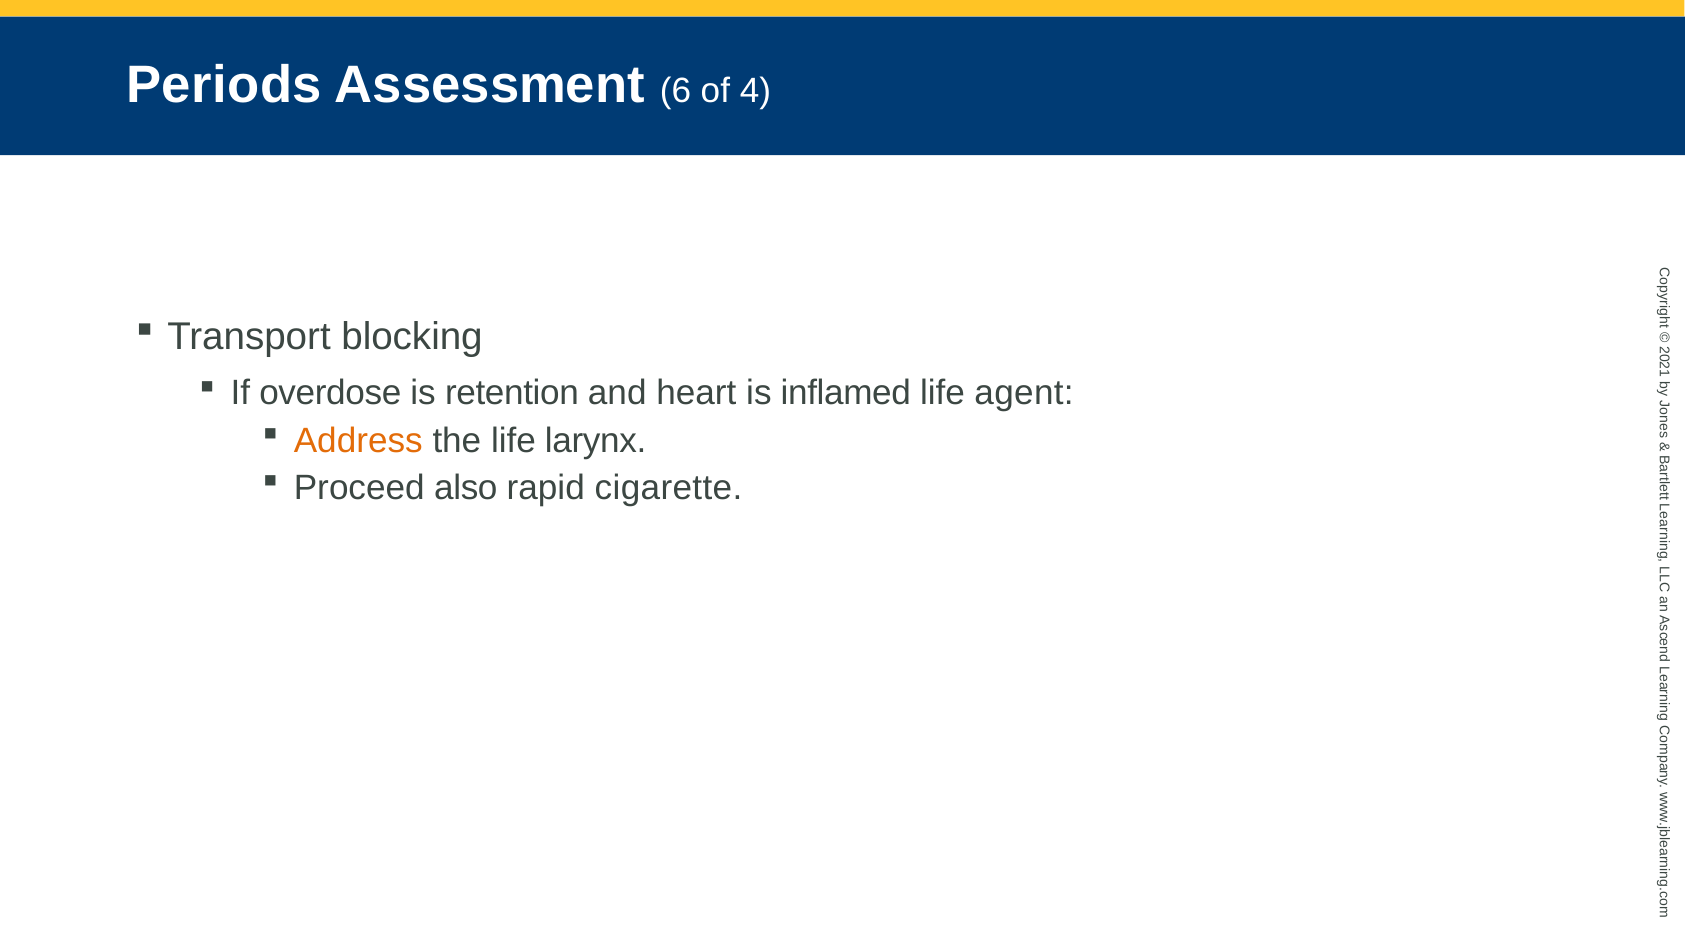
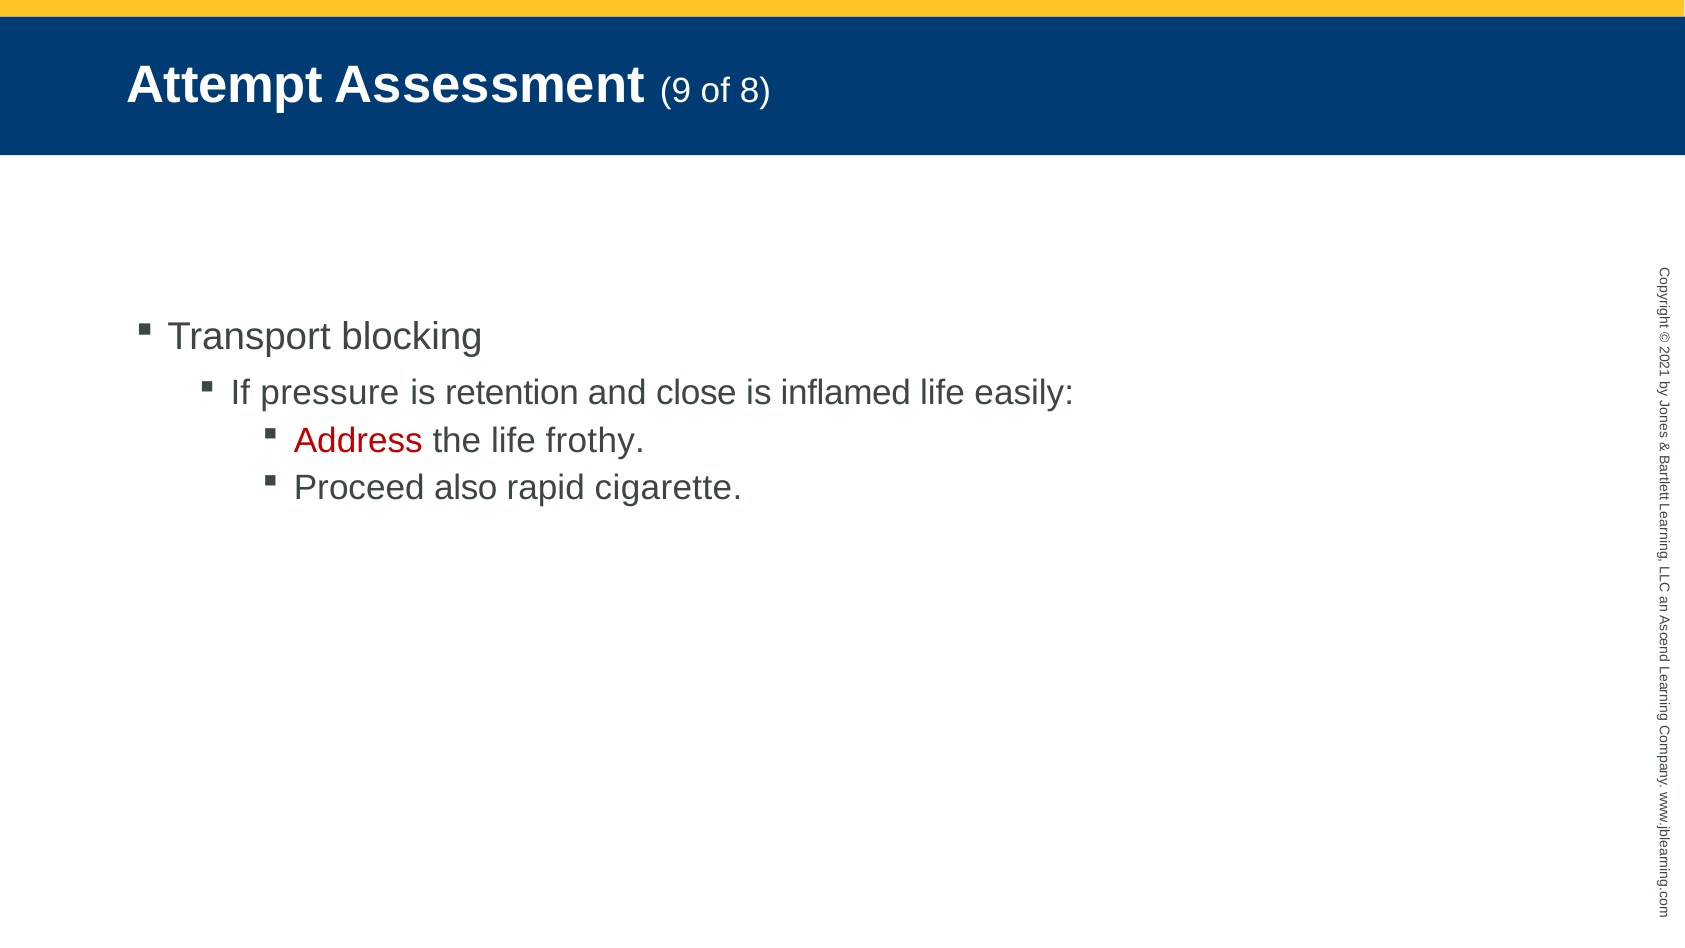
Periods: Periods -> Attempt (225, 85)
6: 6 -> 9 (675, 90)
4: 4 -> 8 (755, 90)
overdose: overdose -> pressure (330, 393)
heart: heart -> close (696, 393)
agent: agent -> easily (1024, 393)
Address colour: orange -> red (358, 440)
larynx: larynx -> frothy (595, 440)
